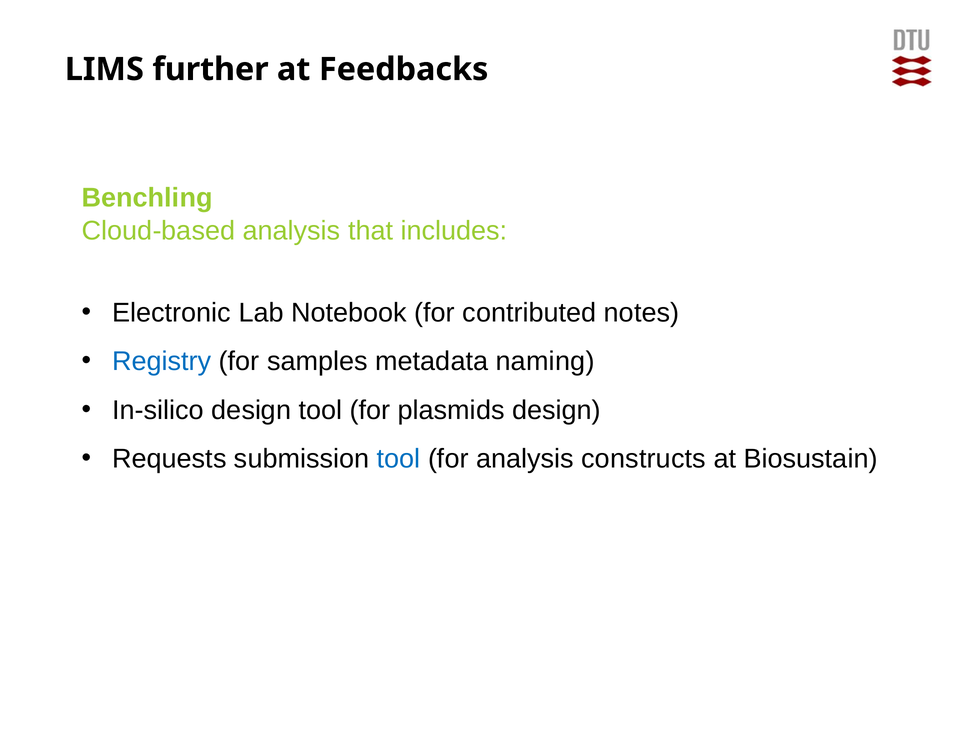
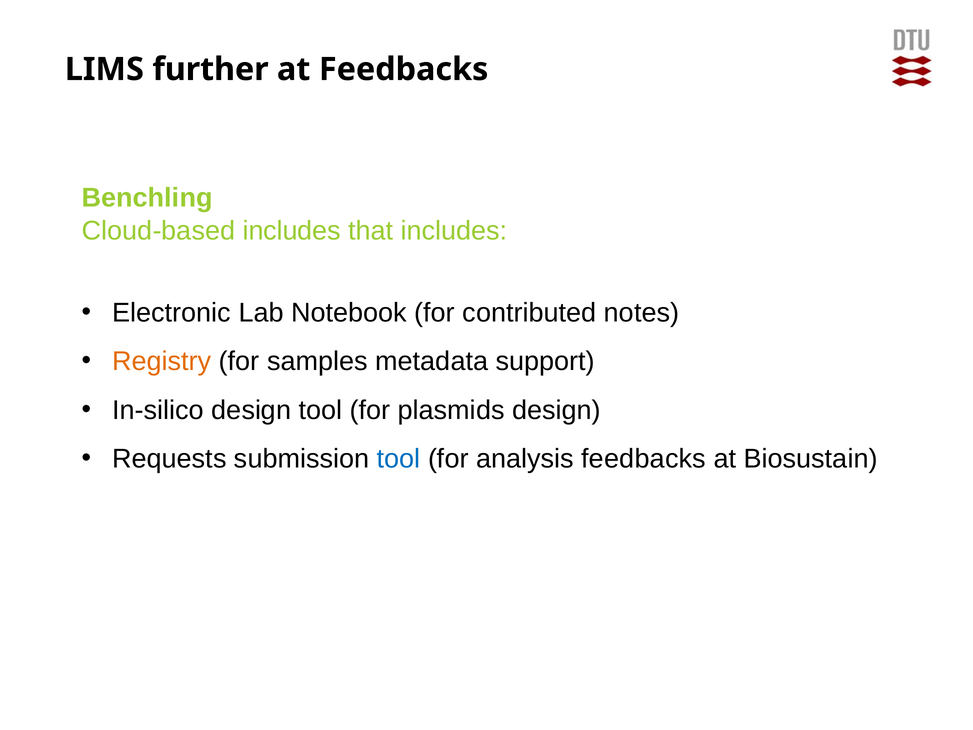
Cloud-based analysis: analysis -> includes (292, 231)
Registry colour: blue -> orange (162, 361)
naming: naming -> support (545, 361)
analysis constructs: constructs -> feedbacks (644, 459)
